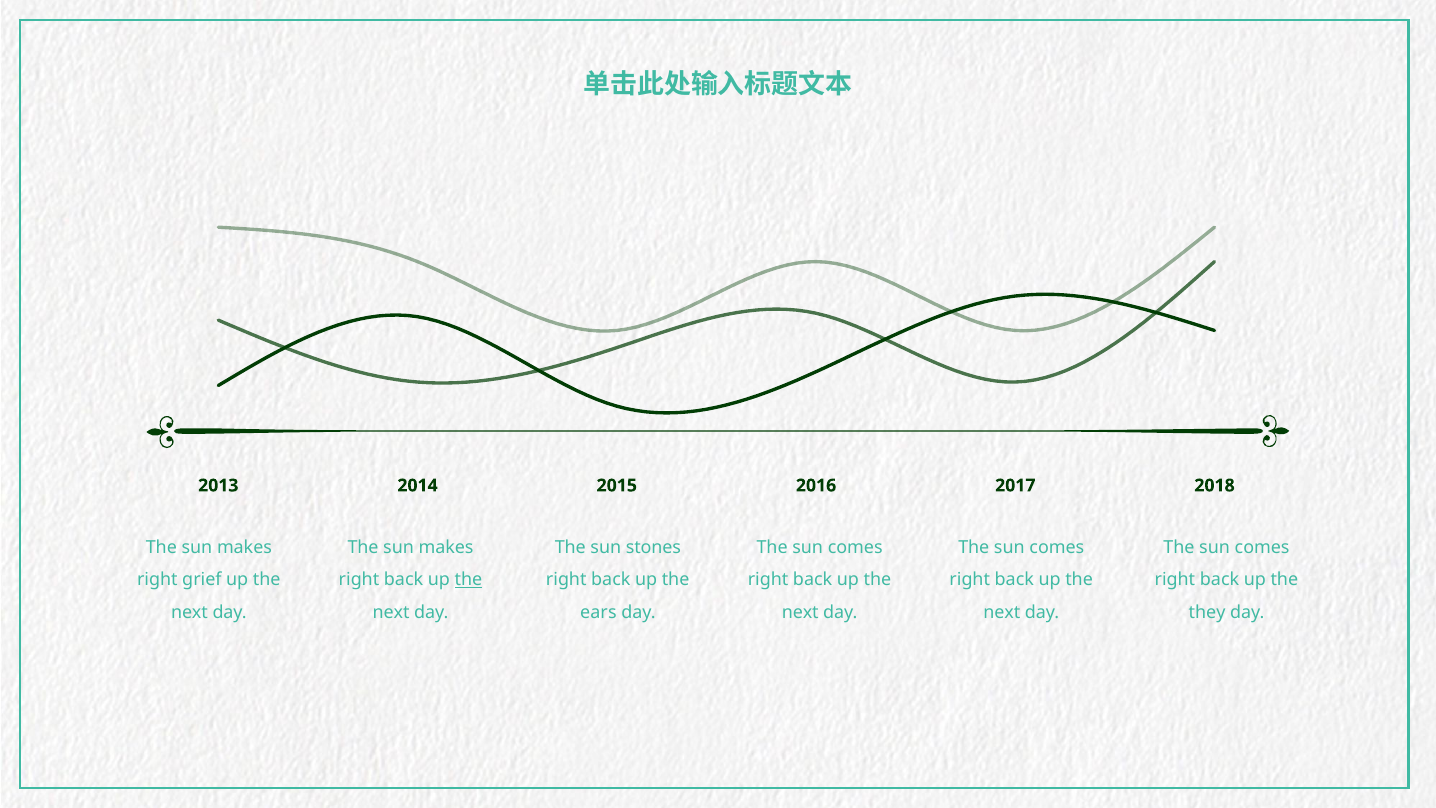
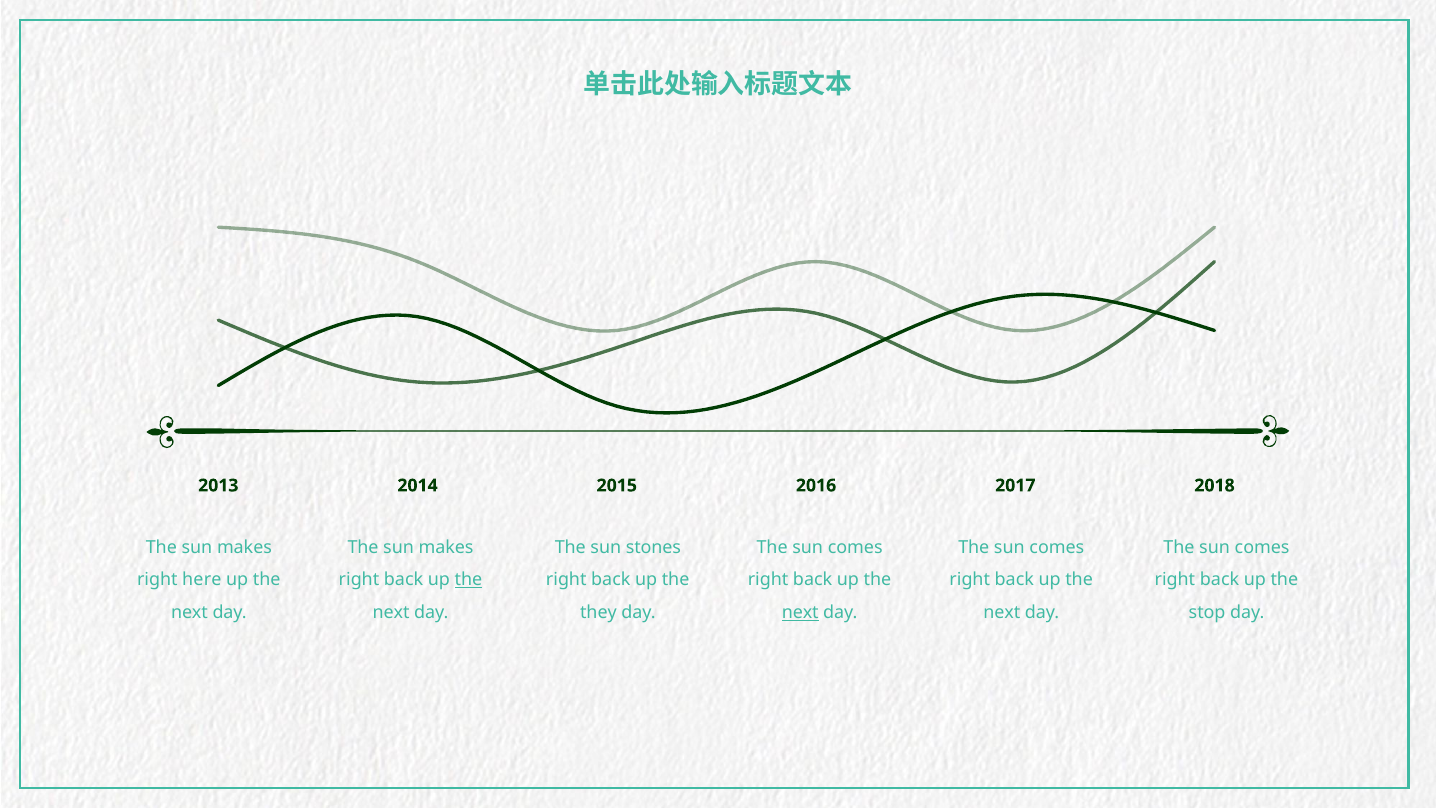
grief: grief -> here (202, 580)
ears: ears -> they (598, 612)
next underline: none -> present (800, 612)
they: they -> stop (1207, 612)
